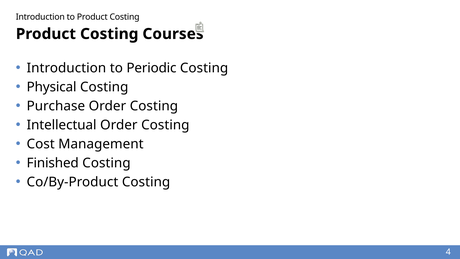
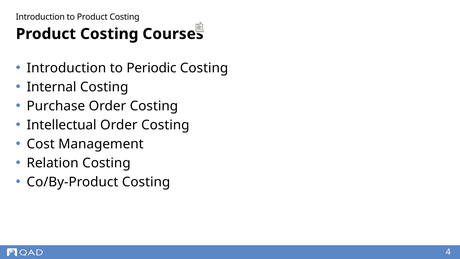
Physical: Physical -> Internal (52, 87)
Finished: Finished -> Relation (53, 163)
